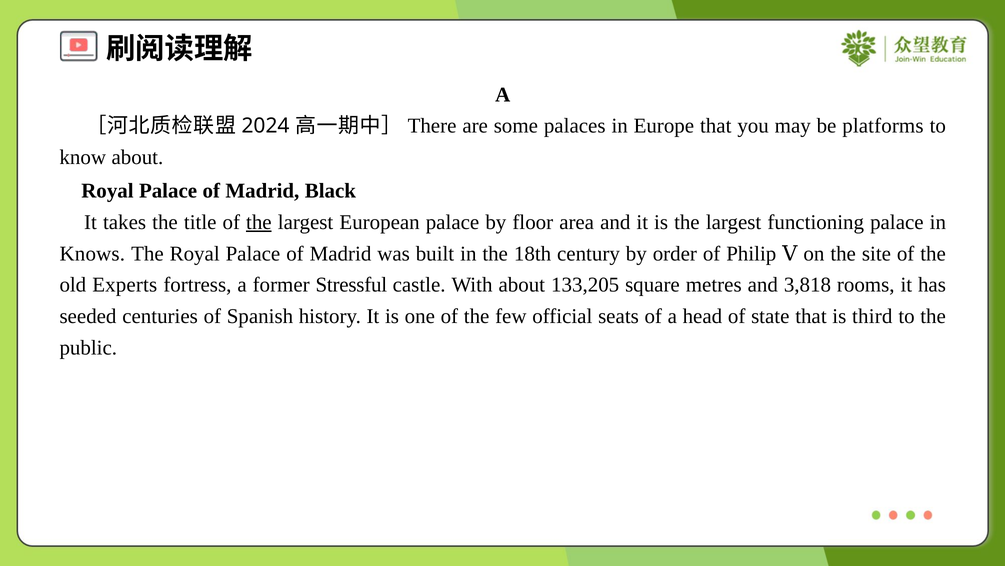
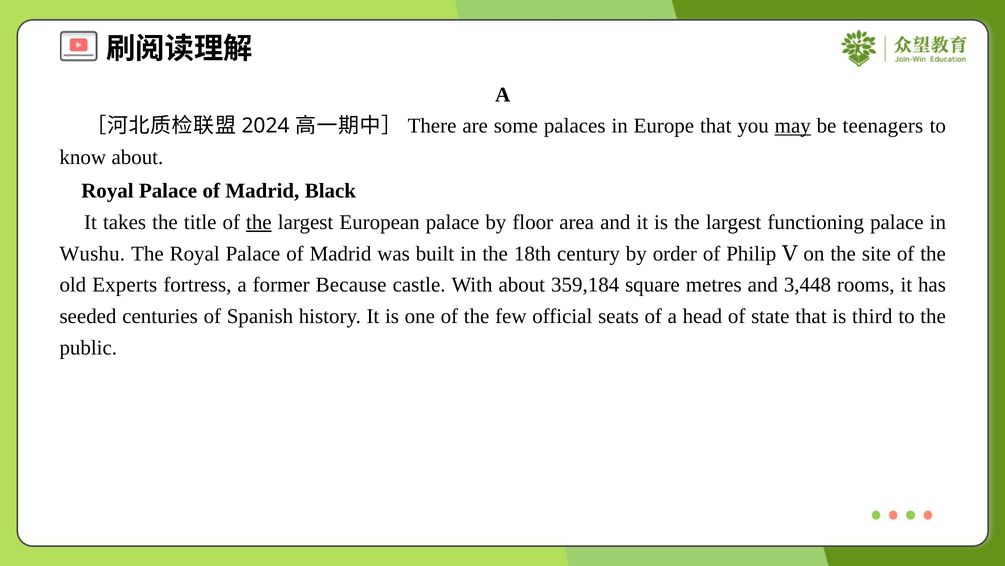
may underline: none -> present (793, 126)
platforms: platforms -> teenagers (883, 126)
Knows: Knows -> Wushu (92, 253)
Stressful: Stressful -> Because (351, 285)
133,205: 133,205 -> 359,184 (585, 285)
3,818: 3,818 -> 3,448 (807, 285)
